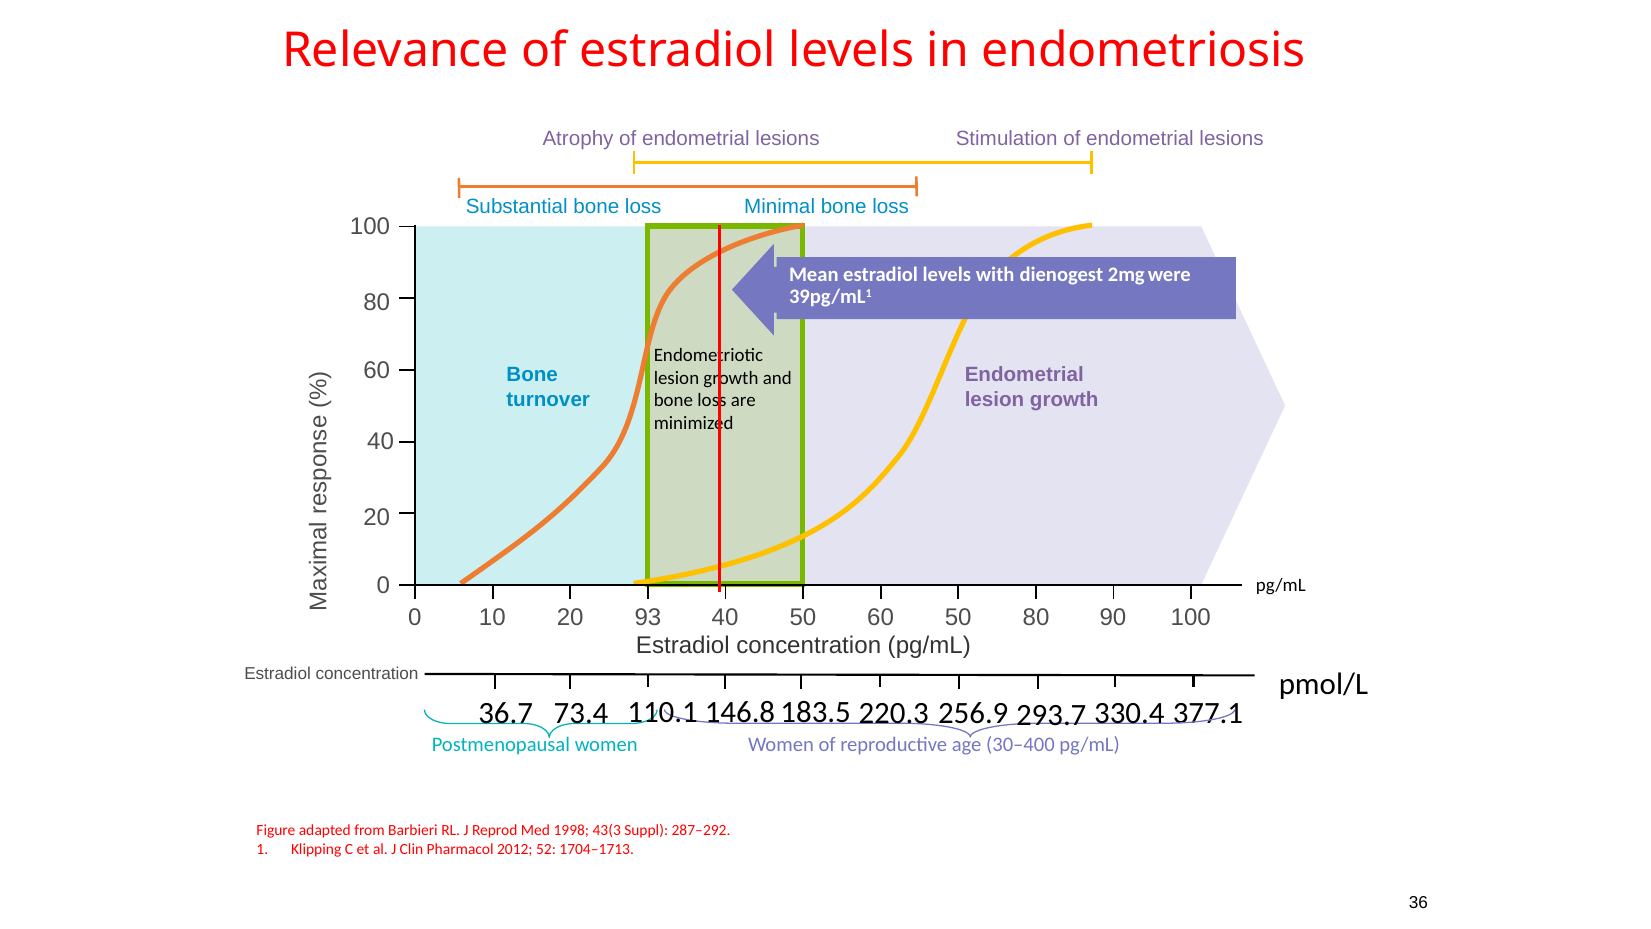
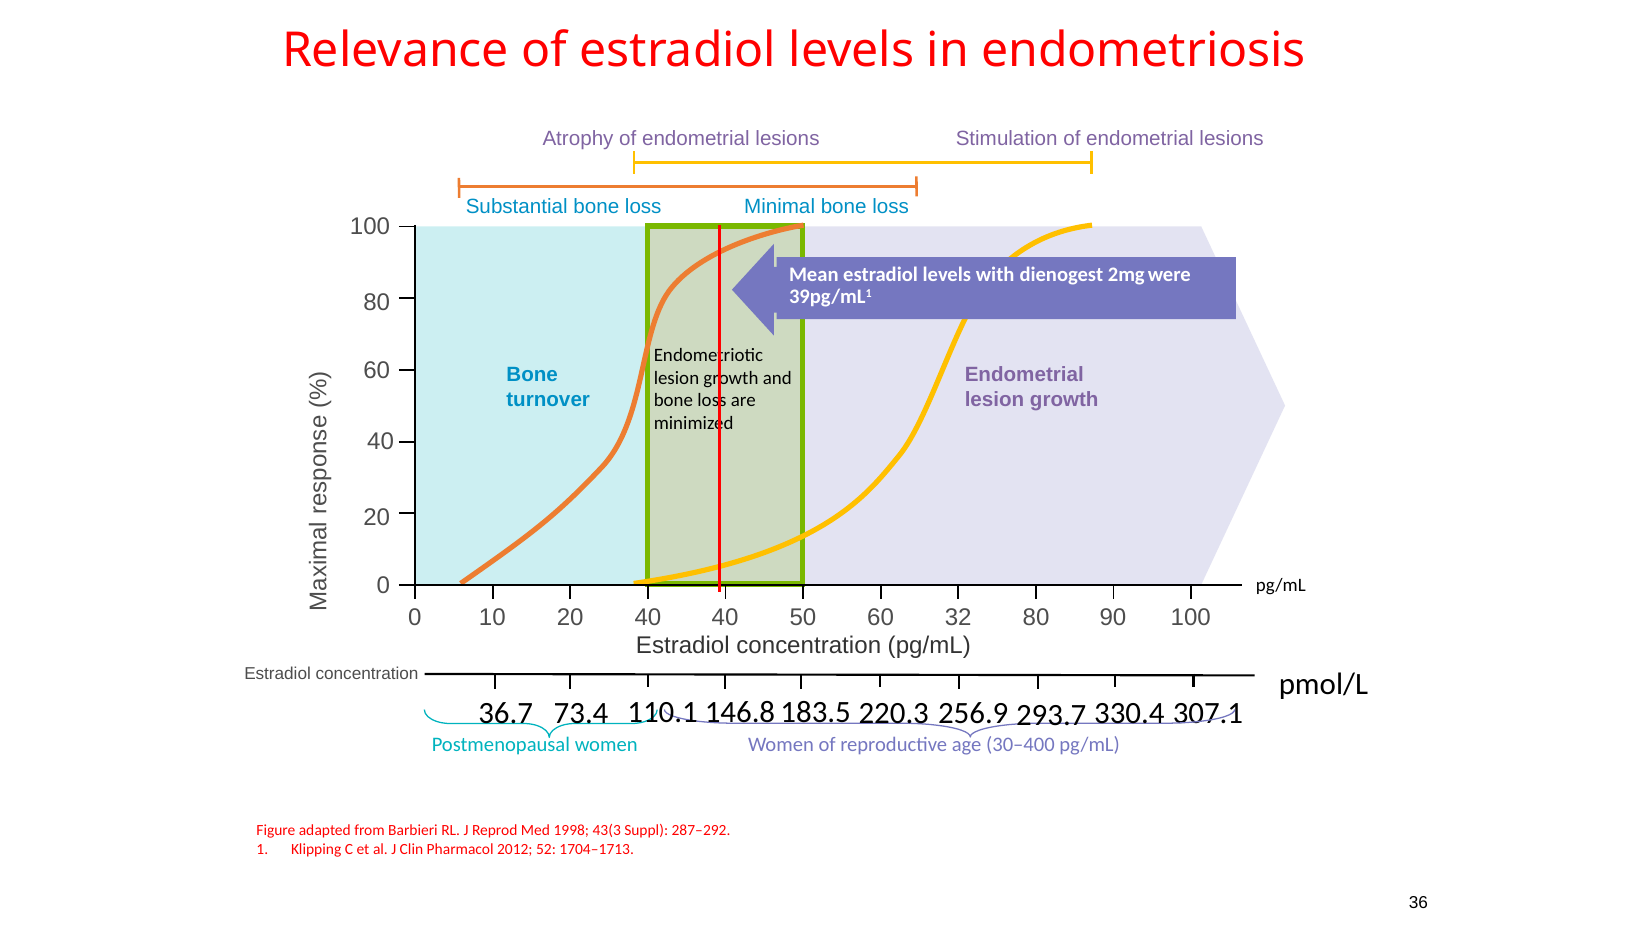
20 93: 93 -> 40 (648, 617)
60 50: 50 -> 32 (958, 617)
377.1: 377.1 -> 307.1 (1208, 713)
